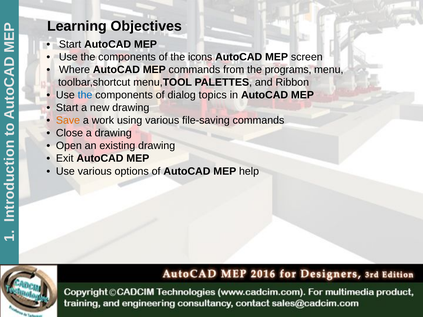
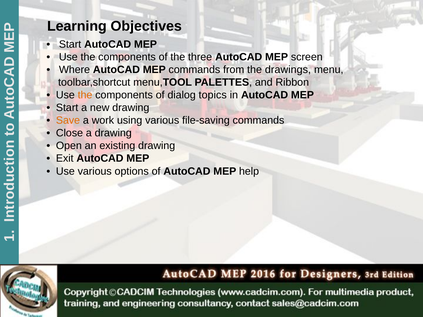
icons: icons -> three (200, 57)
programs: programs -> drawings (288, 70)
the colour: blue -> orange (85, 95)
